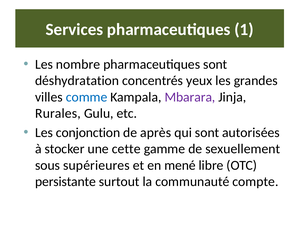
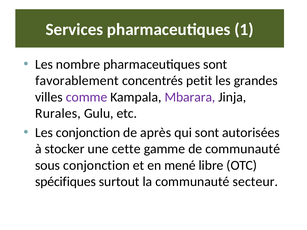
déshydratation: déshydratation -> favorablement (77, 81)
yeux: yeux -> petit (199, 81)
comme colour: blue -> purple (87, 97)
de sexuellement: sexuellement -> communauté (243, 149)
sous supérieures: supérieures -> conjonction (96, 165)
persistante: persistante -> spécifiques (65, 182)
compte: compte -> secteur (255, 182)
